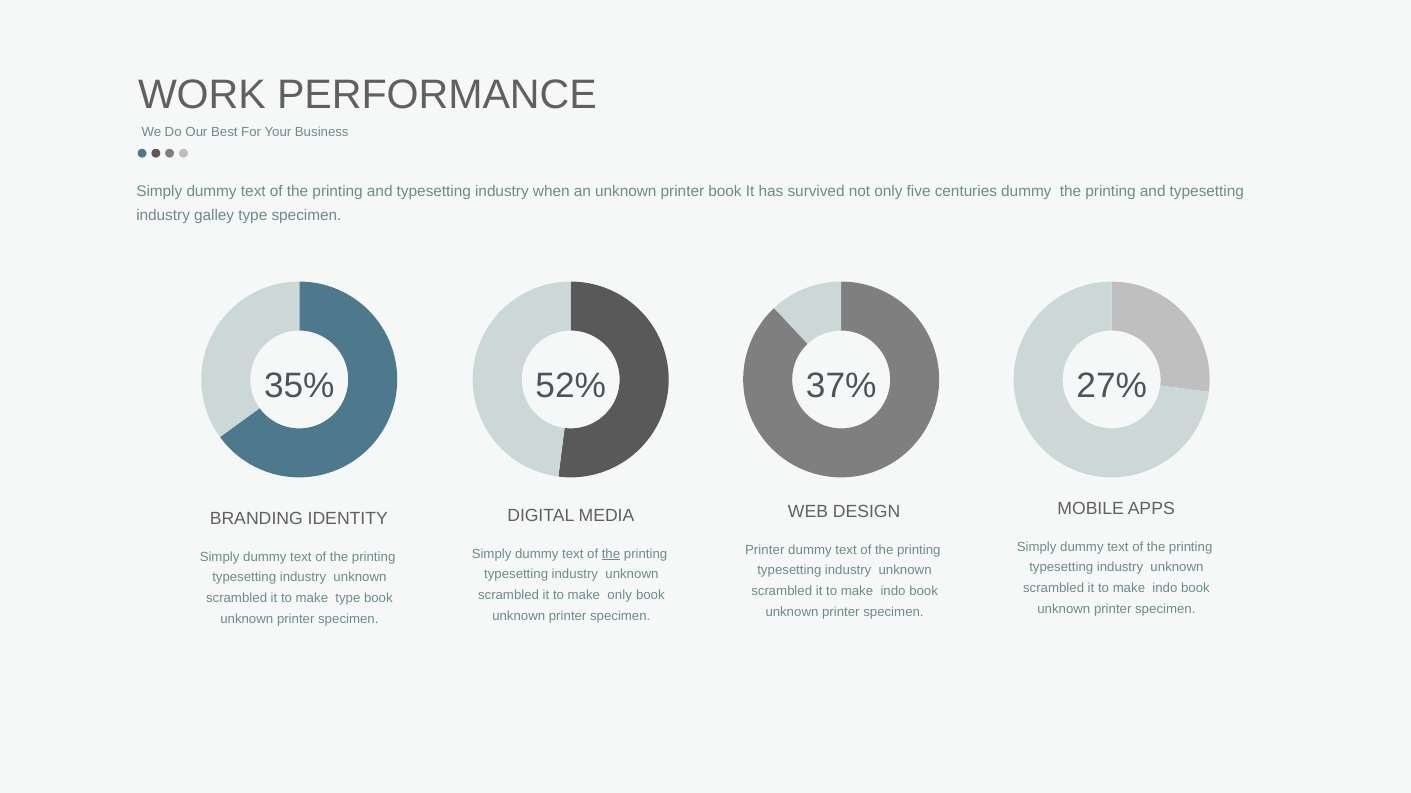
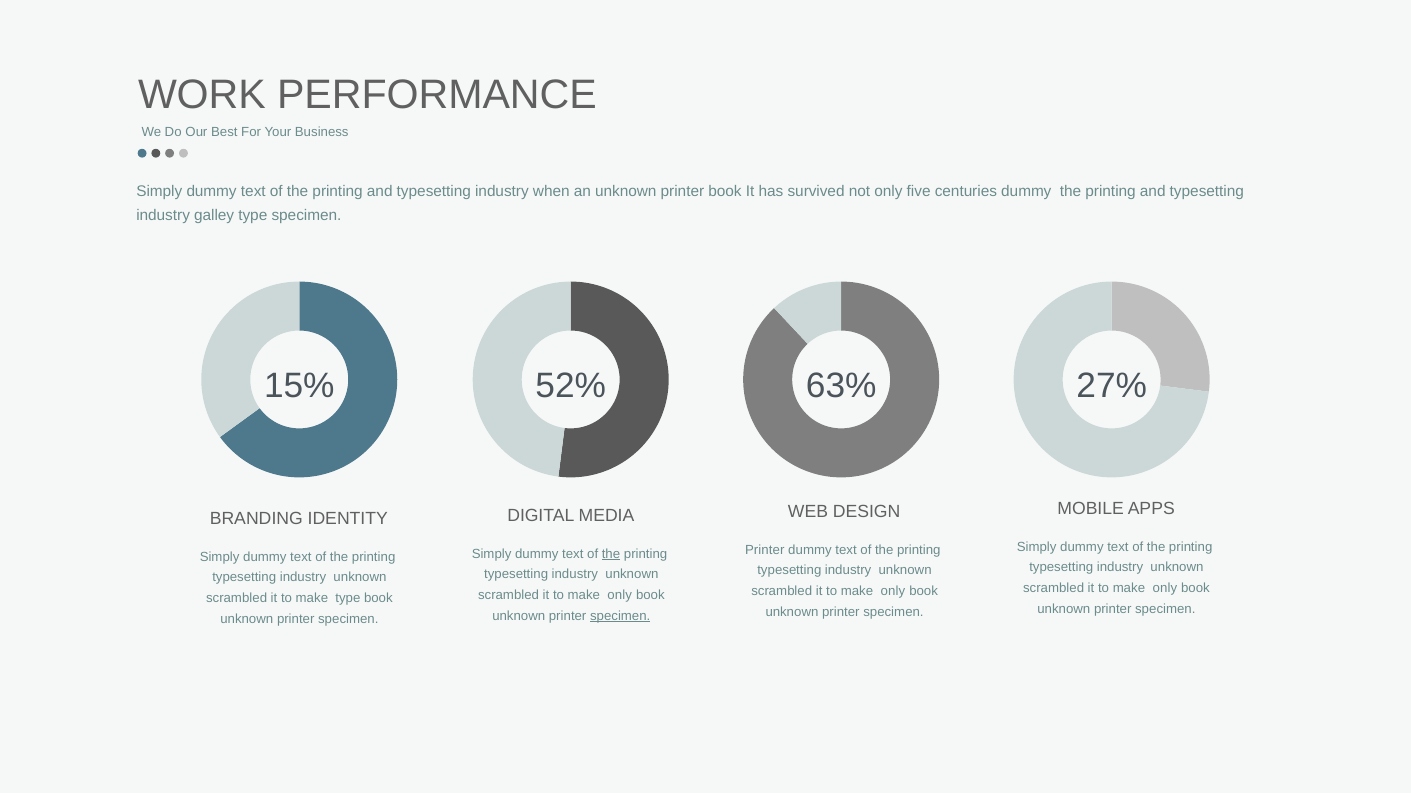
35%: 35% -> 15% (299, 386)
37%: 37% -> 63% (841, 386)
indo: indo -> only (1165, 589)
indo: indo -> only (893, 592)
specimen underline: none -> present (620, 616)
